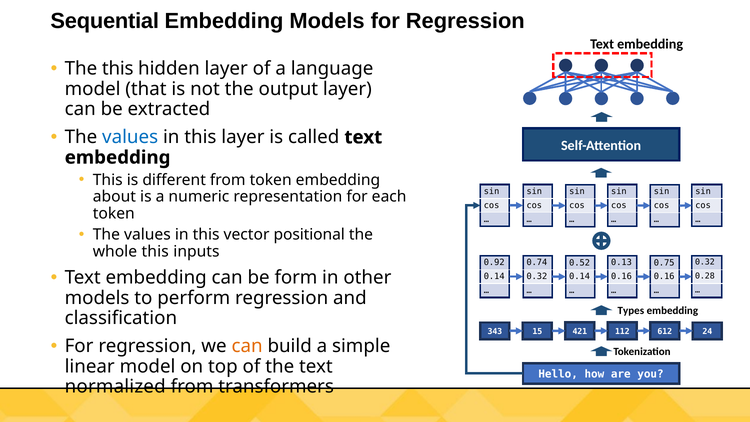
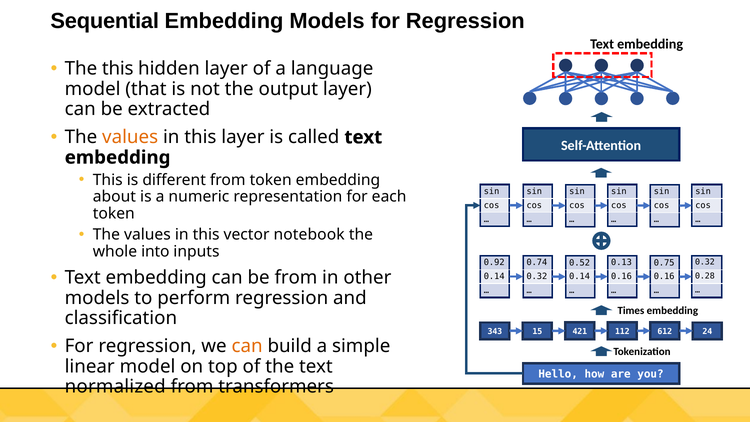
values colour: blue -> orange (130, 137)
positional: positional -> notebook (309, 234)
whole this: this -> into (155, 251)
be form: form -> from (296, 278)
Types: Types -> Times (631, 311)
